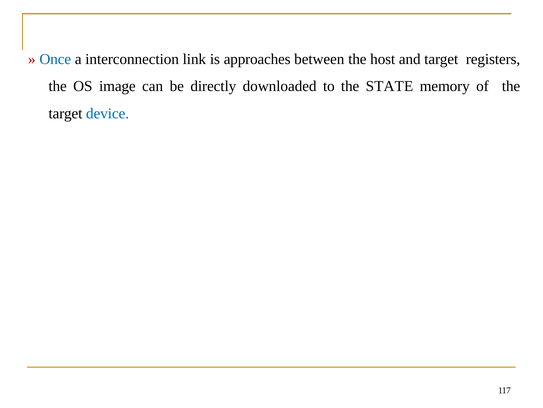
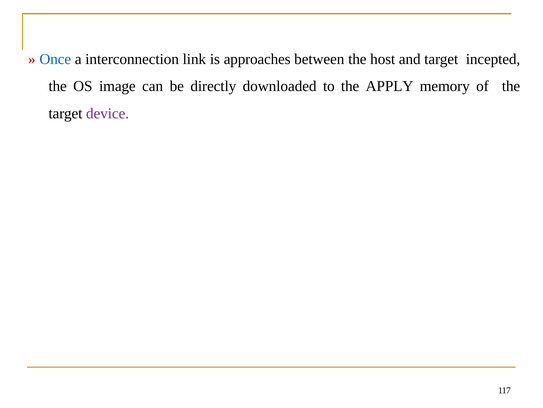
registers: registers -> incepted (493, 59)
STATE: STATE -> APPLY (390, 86)
device colour: blue -> purple (108, 113)
